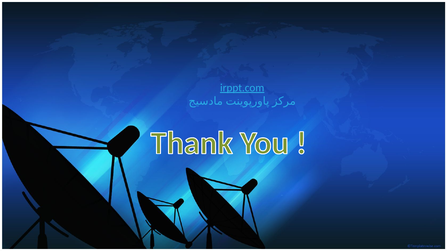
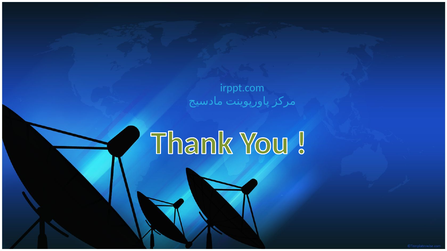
irppt.com underline: present -> none (242, 88)
